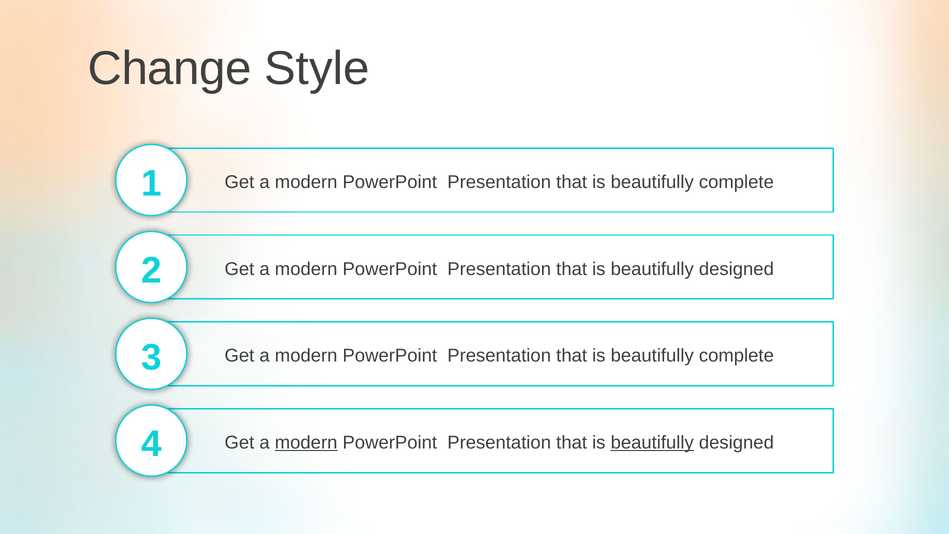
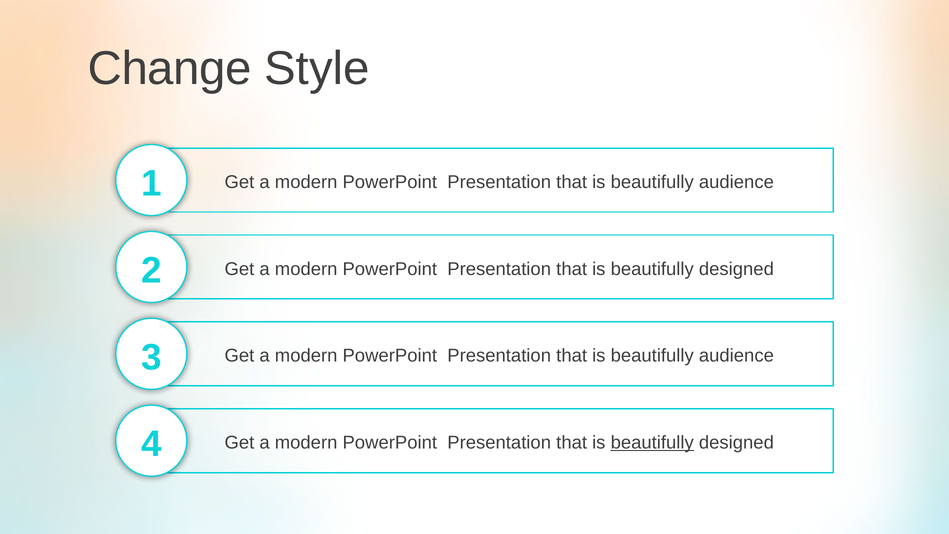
complete: complete -> audience (736, 182)
complete: complete -> audience (736, 356)
modern underline: present -> none (306, 443)
